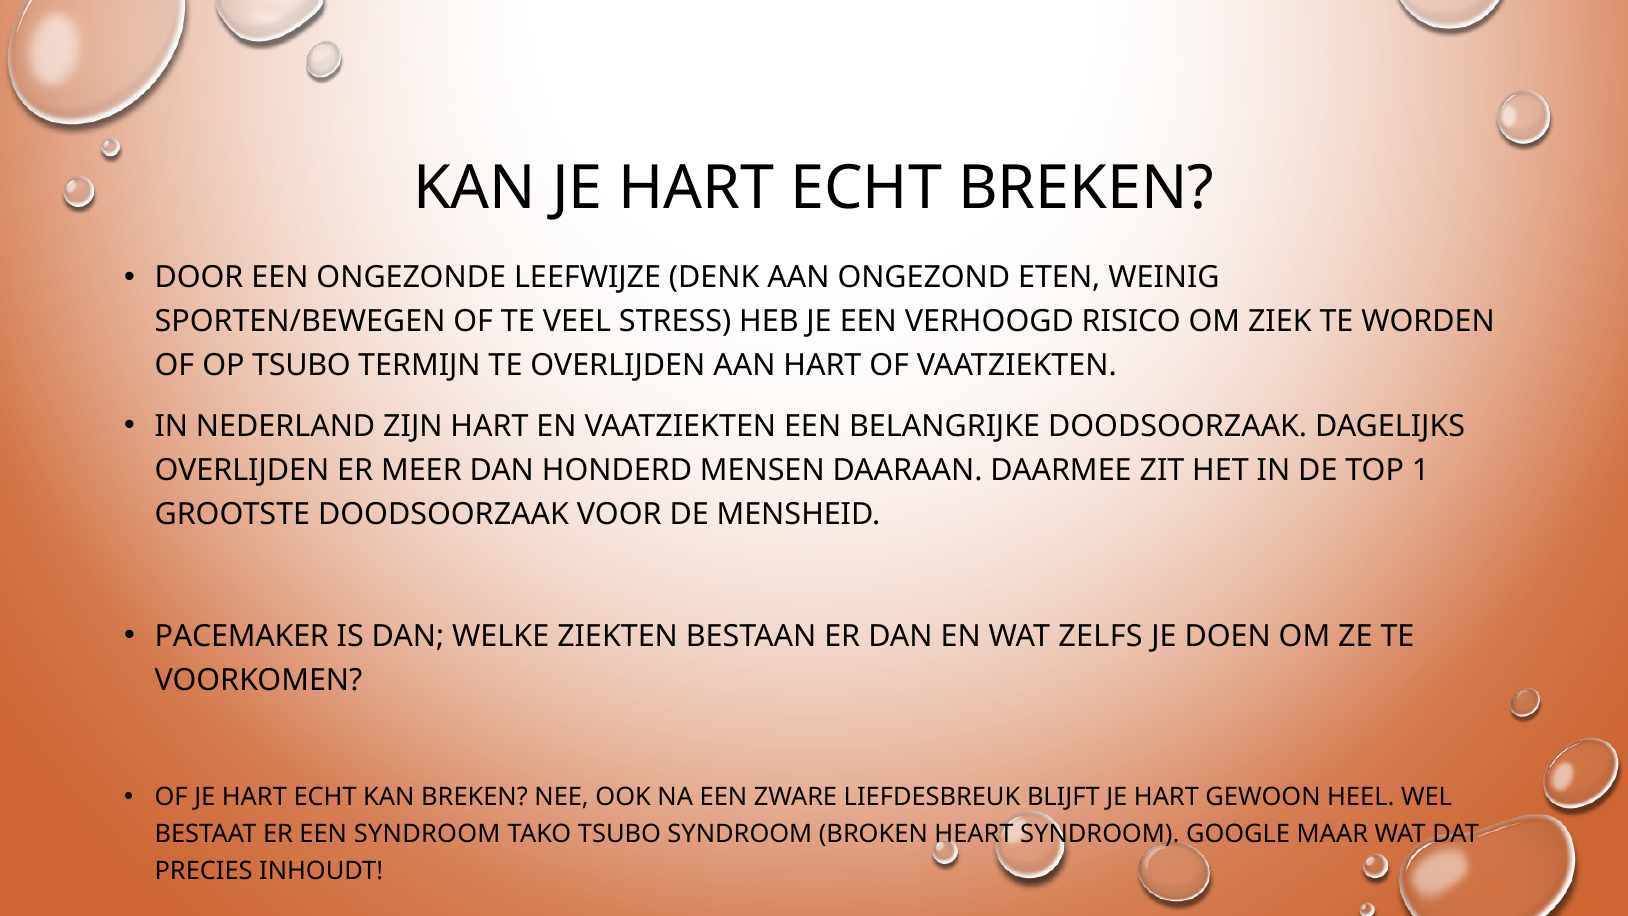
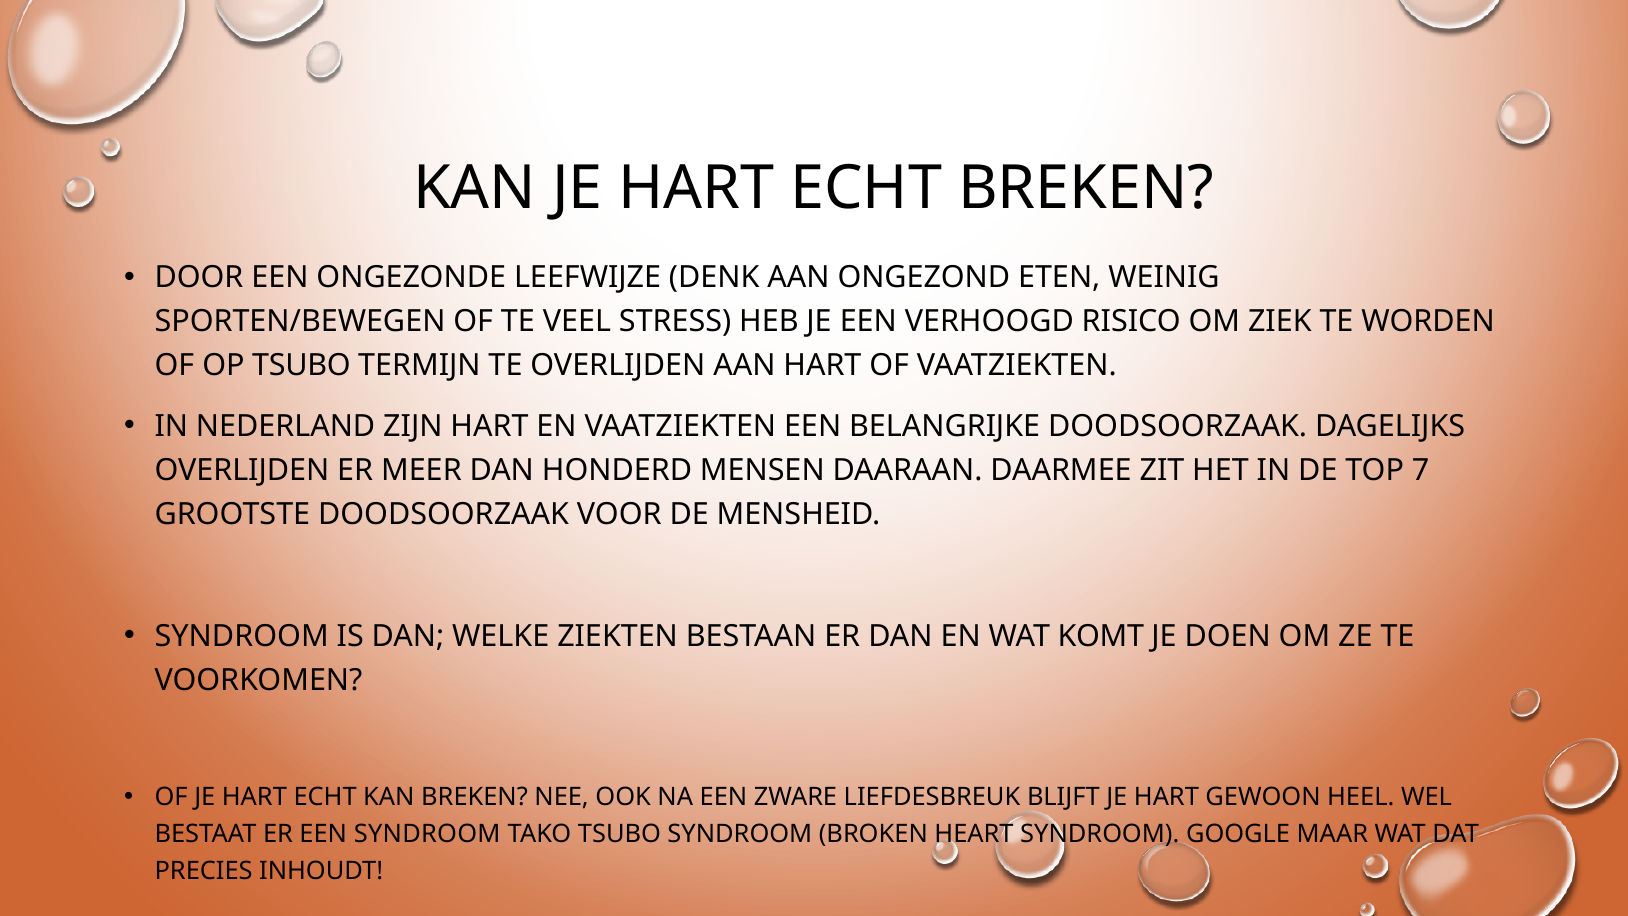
1: 1 -> 7 (1421, 470)
PACEMAKER: PACEMAKER -> SYNDROOM (242, 636)
ZELFS: ZELFS -> KOMT (1101, 636)
